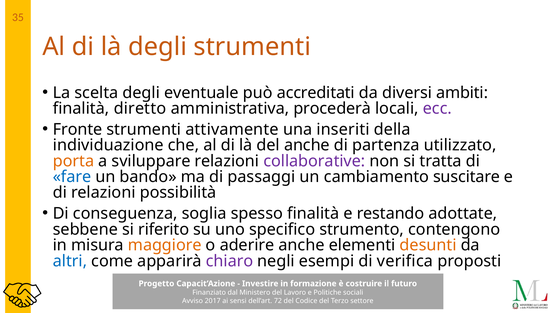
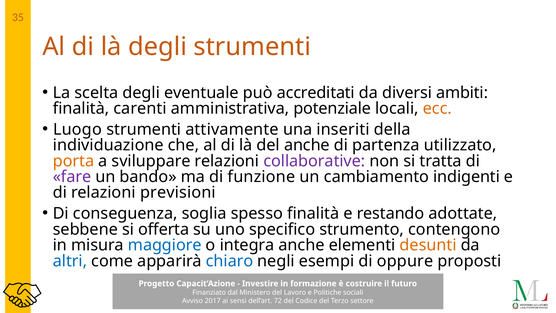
diretto: diretto -> carenti (140, 108)
procederà: procederà -> potenziale (332, 108)
ecc colour: purple -> orange (437, 108)
Fronte: Fronte -> Luogo (78, 129)
fare colour: blue -> purple (72, 177)
passaggi: passaggi -> funzione (261, 177)
suscitare: suscitare -> indigenti (467, 177)
possibilità: possibilità -> previsioni (178, 192)
riferito: riferito -> offerta (164, 229)
maggiore colour: orange -> blue (165, 245)
aderire: aderire -> integra (247, 245)
chiaro colour: purple -> blue (230, 261)
verifica: verifica -> oppure (405, 261)
